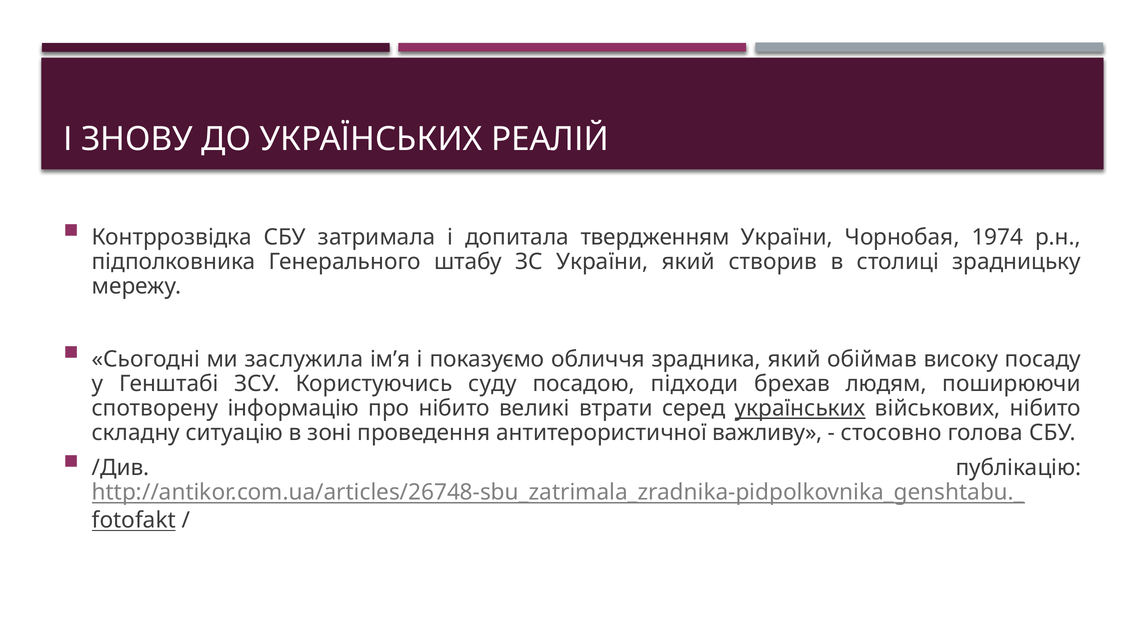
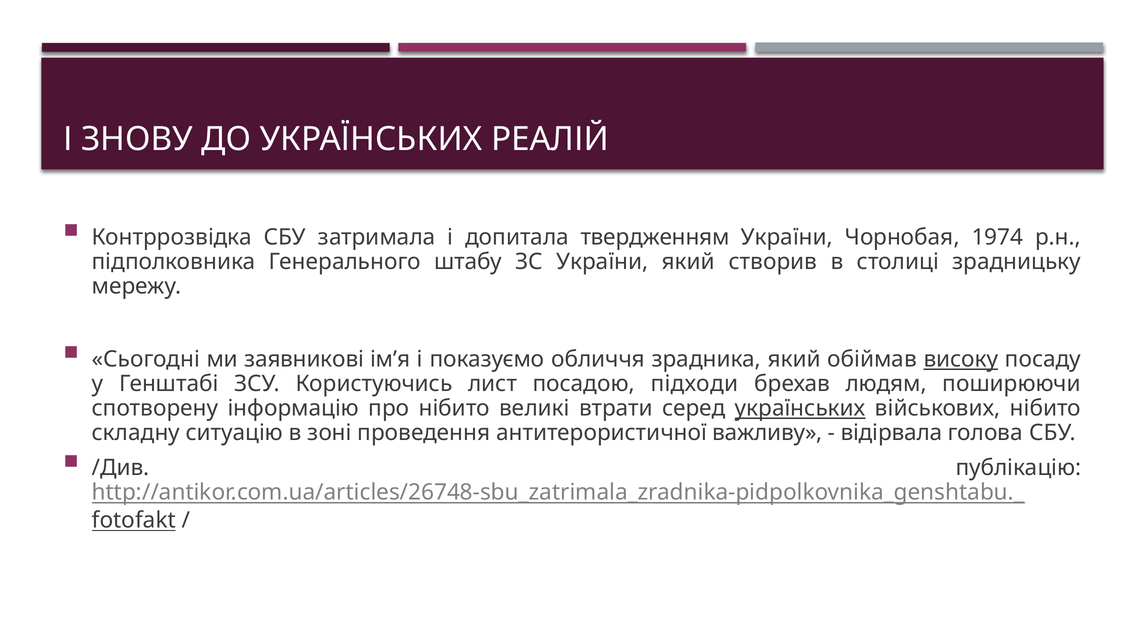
заслужила: заслужила -> заявникові (304, 359)
високу underline: none -> present (961, 359)
суду: суду -> лист (493, 384)
стосовно: стосовно -> відірвала (891, 433)
